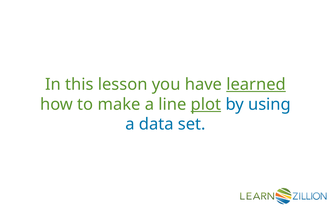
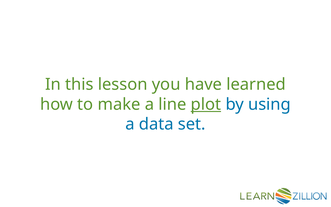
learned underline: present -> none (256, 84)
